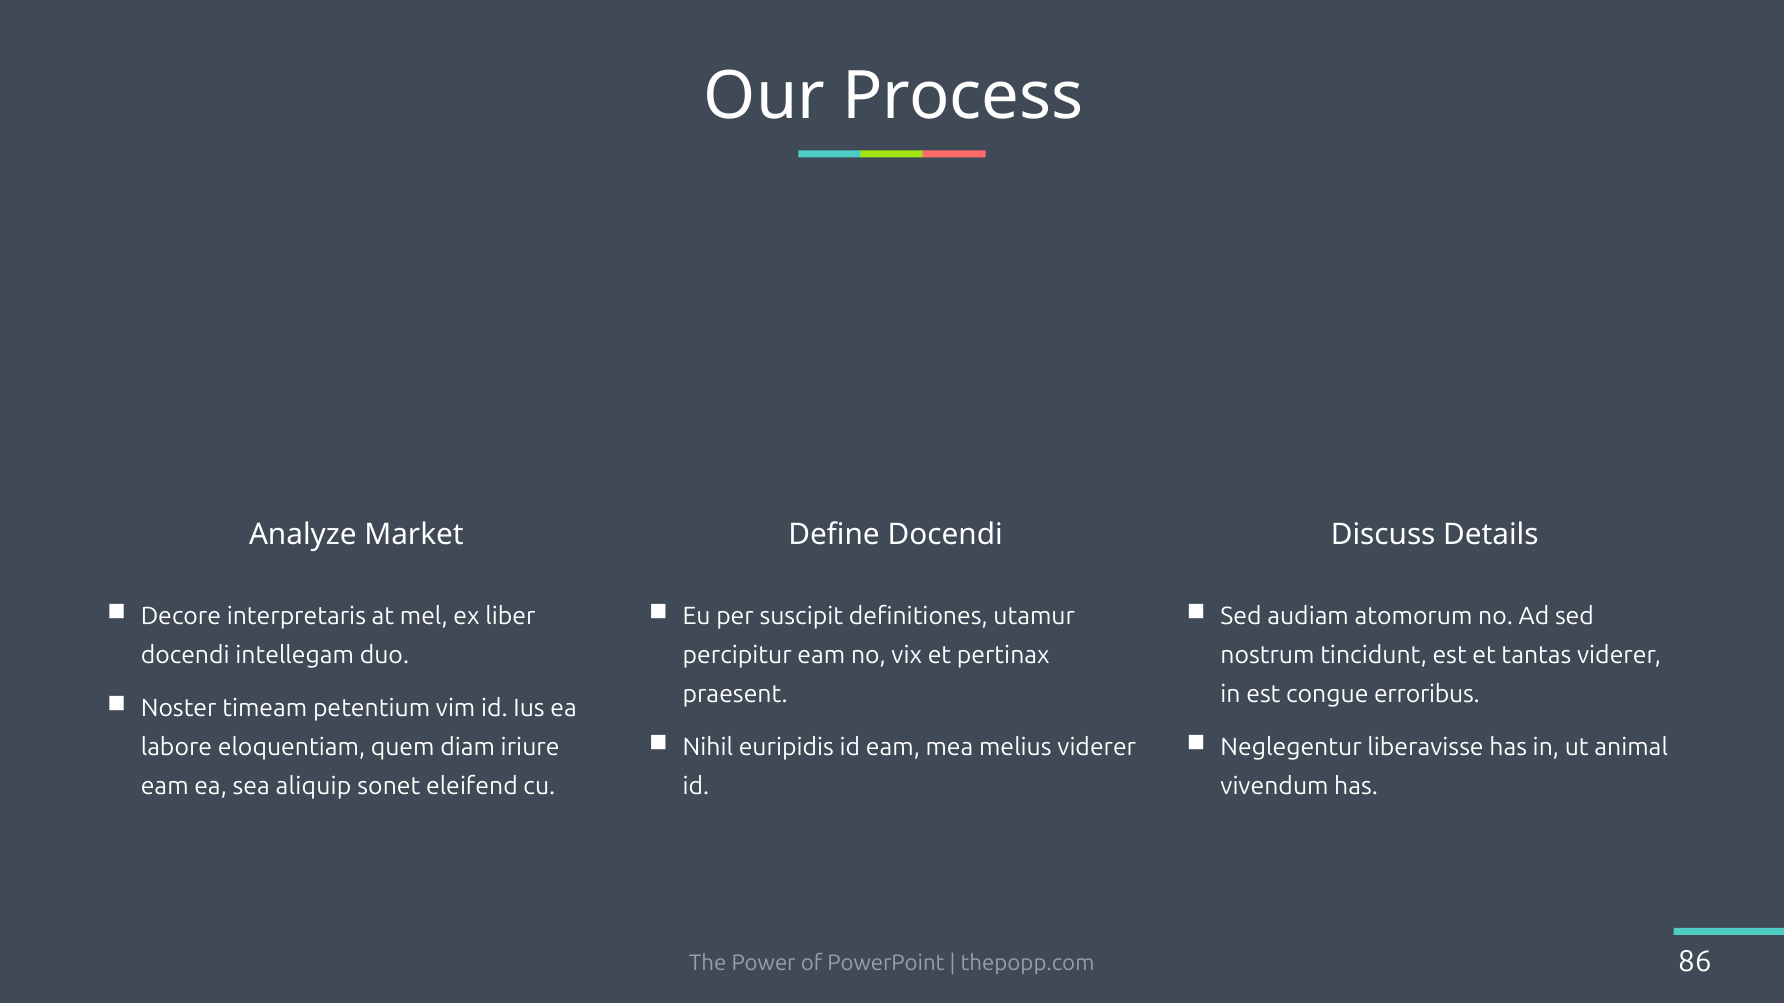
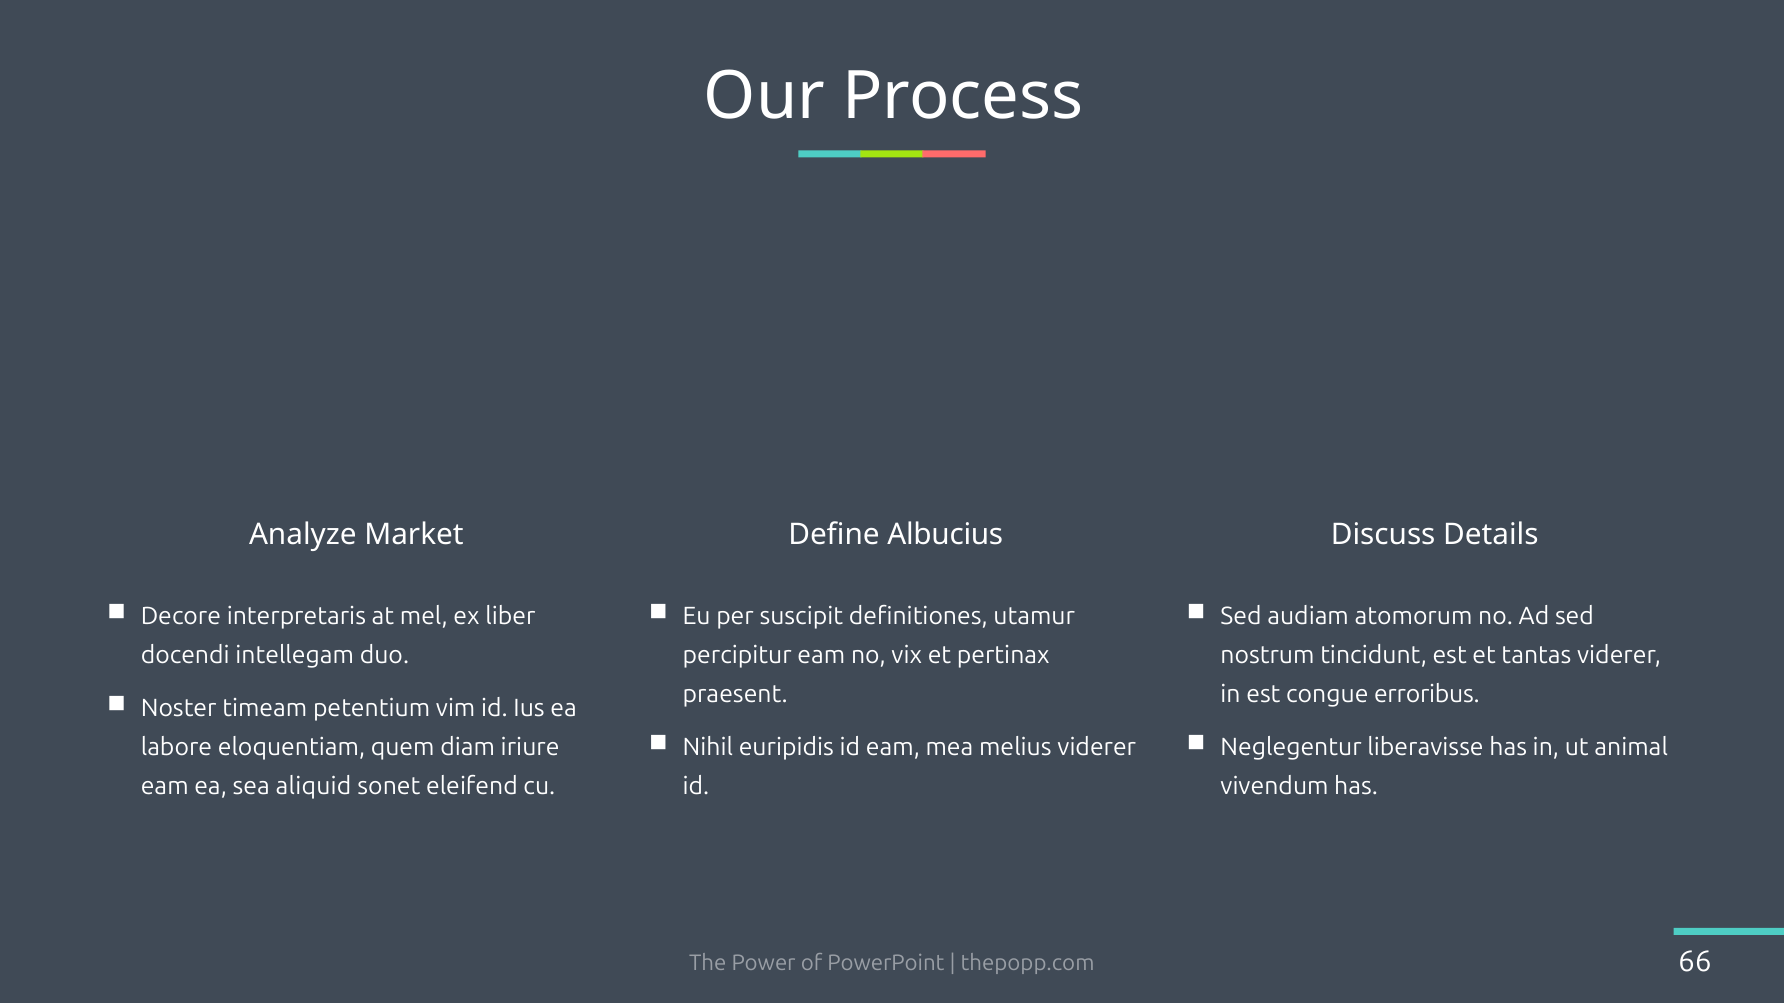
Define Docendi: Docendi -> Albucius (945, 535)
aliquip: aliquip -> aliquid (314, 786)
86: 86 -> 66 (1695, 962)
